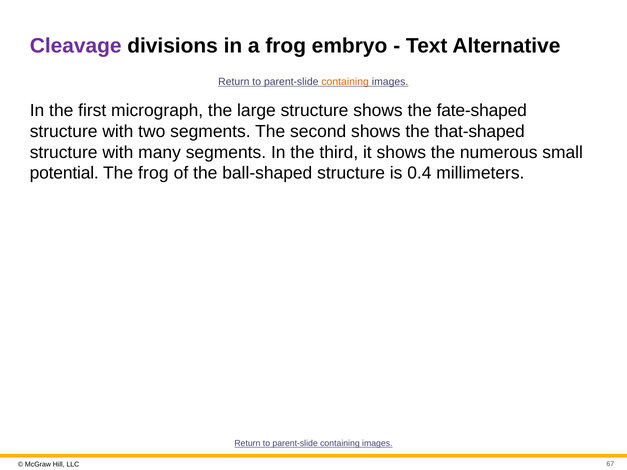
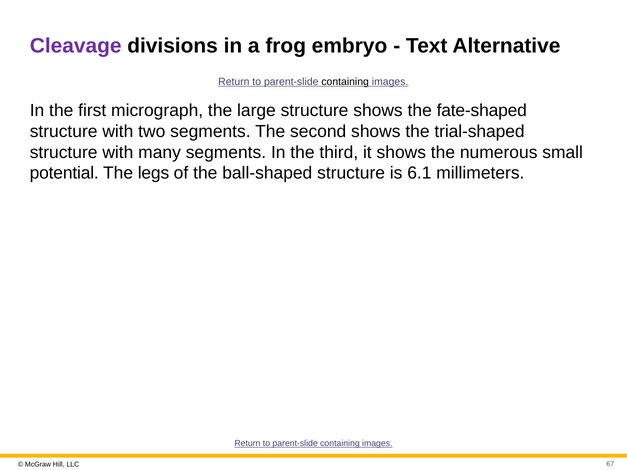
containing colour: orange -> black (345, 82)
that-shaped: that-shaped -> trial-shaped (480, 132)
The frog: frog -> legs (154, 173)
0.4: 0.4 -> 6.1 (419, 173)
